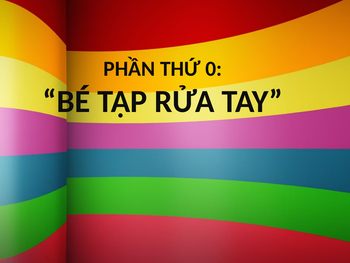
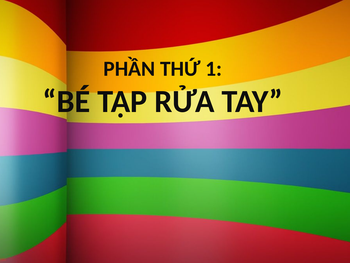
0: 0 -> 1 (214, 69)
